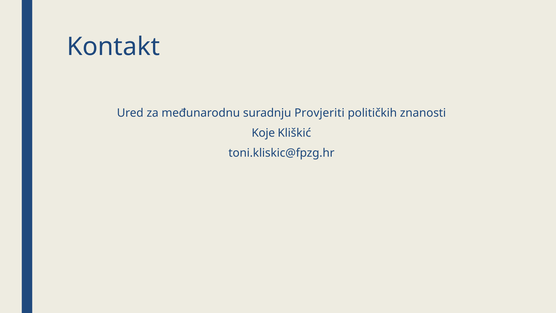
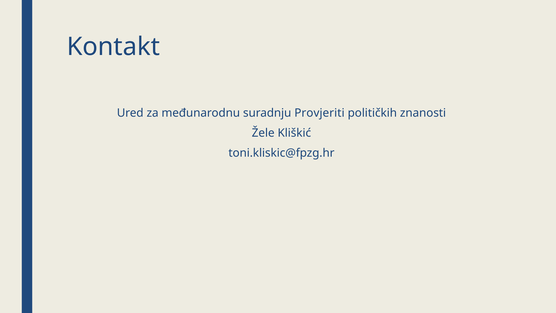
Koje: Koje -> Žele (263, 133)
